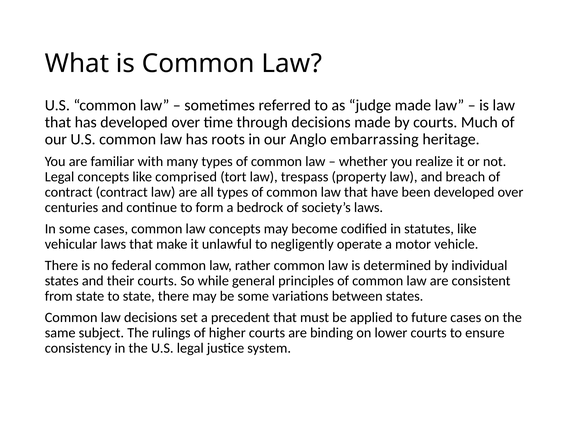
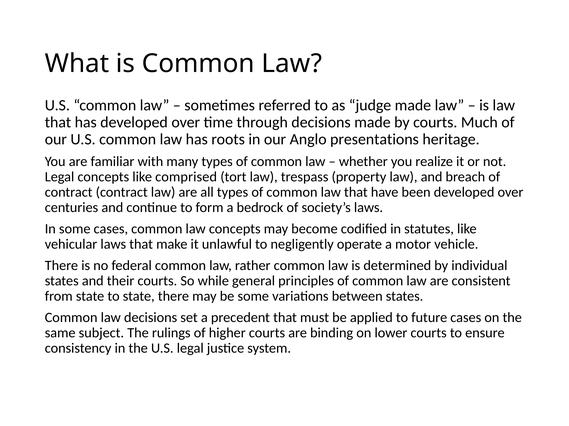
embarrassing: embarrassing -> presentations (374, 140)
